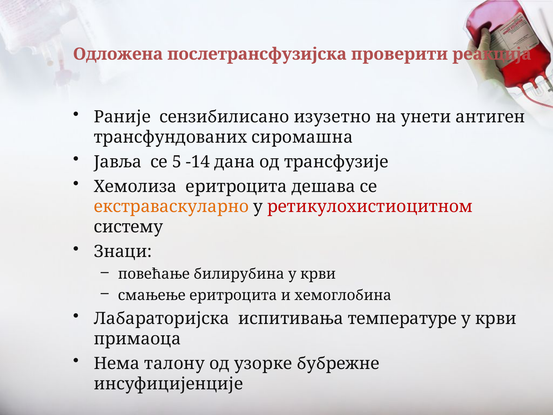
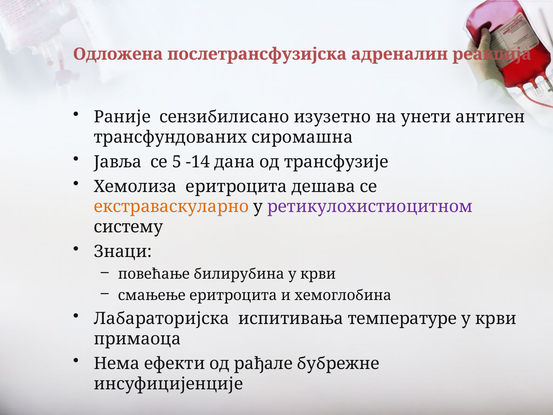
проверити: проверити -> адреналин (400, 54)
ретикулохистиоцитном colour: red -> purple (370, 207)
талону: талону -> ефекти (175, 363)
узорке: узорке -> рађале (263, 363)
